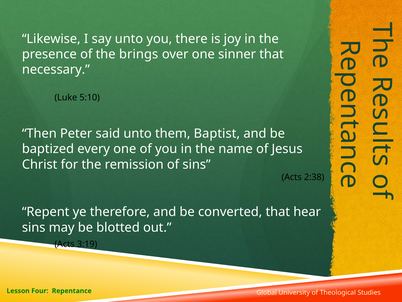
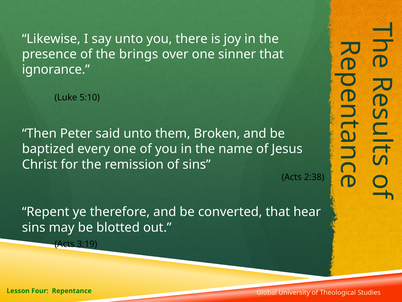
necessary: necessary -> ignorance (56, 70)
Baptist: Baptist -> Broken (217, 133)
